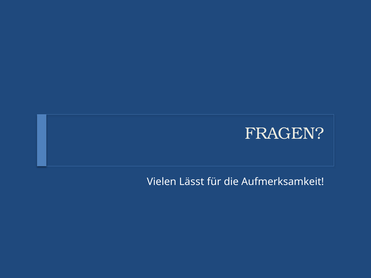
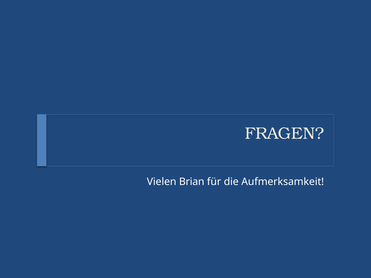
Lässt: Lässt -> Brian (192, 182)
